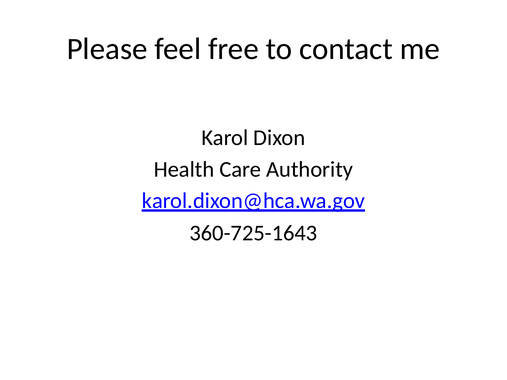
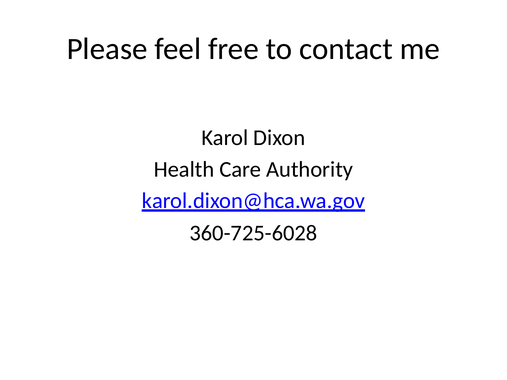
360-725-1643: 360-725-1643 -> 360-725-6028 (253, 233)
